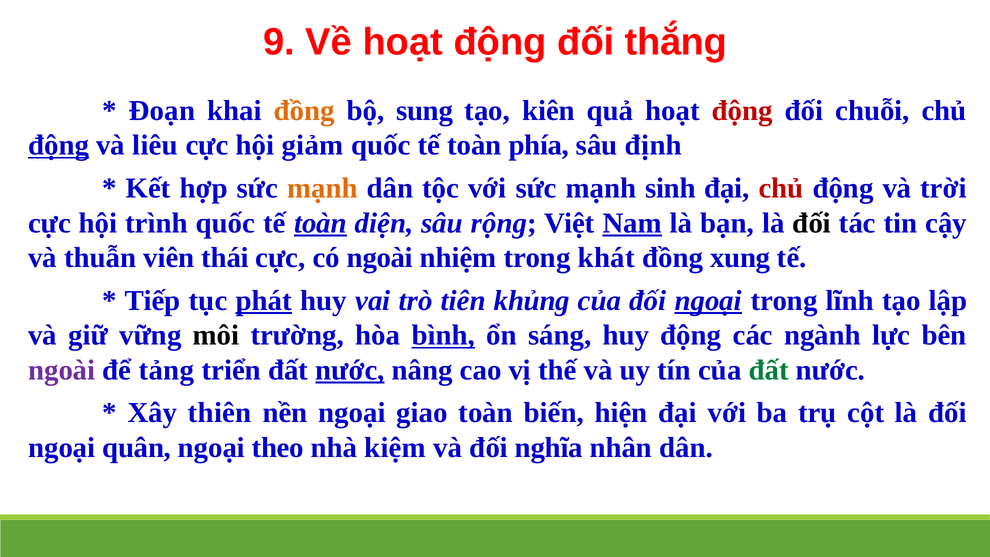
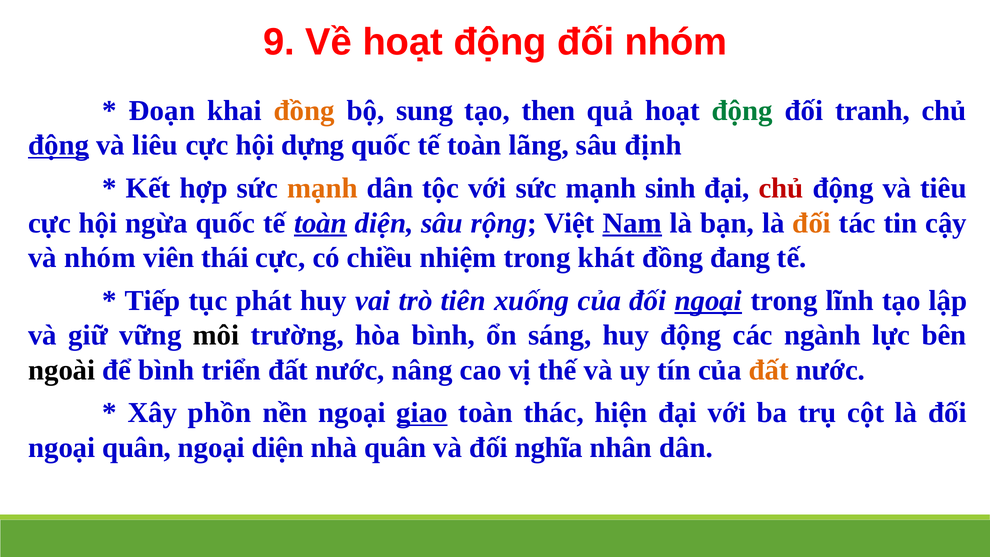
đối thắng: thắng -> nhóm (676, 42)
kiên: kiên -> then (549, 111)
động colour: red -> green (742, 111)
chuỗi: chuỗi -> tranh (873, 111)
giảm: giảm -> dựng (313, 145)
phía: phía -> lãng (539, 145)
trời: trời -> tiêu (944, 188)
trình: trình -> ngừa (157, 223)
đối colour: black -> orange (812, 223)
và thuẫn: thuẫn -> nhóm (100, 258)
có ngoài: ngoài -> chiều (380, 258)
xung: xung -> đang (740, 258)
phát underline: present -> none (264, 301)
khủng: khủng -> xuống (532, 301)
bình underline: present -> none (443, 335)
ngoài colour: purple -> black (62, 370)
để tảng: tảng -> bình (167, 370)
nước underline: present -> none (350, 370)
đất colour: green -> orange (769, 370)
thiên: thiên -> phồn (220, 413)
giao underline: none -> present (422, 413)
biến: biến -> thác (554, 413)
ngoại theo: theo -> diện (278, 447)
nhà kiệm: kiệm -> quân (395, 447)
